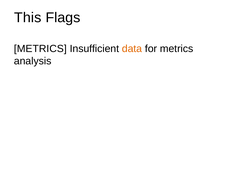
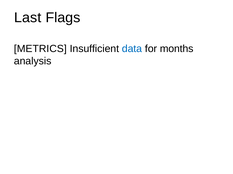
This: This -> Last (28, 18)
data colour: orange -> blue (132, 49)
for metrics: metrics -> months (177, 49)
